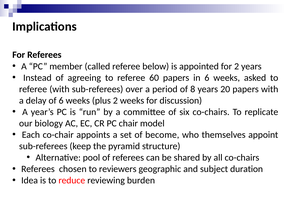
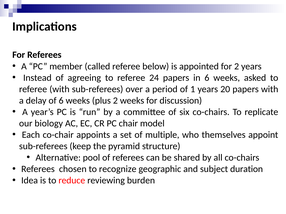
60: 60 -> 24 (154, 78)
8: 8 -> 1 (193, 89)
become: become -> multiple (162, 135)
reviewers: reviewers -> recognize (118, 169)
